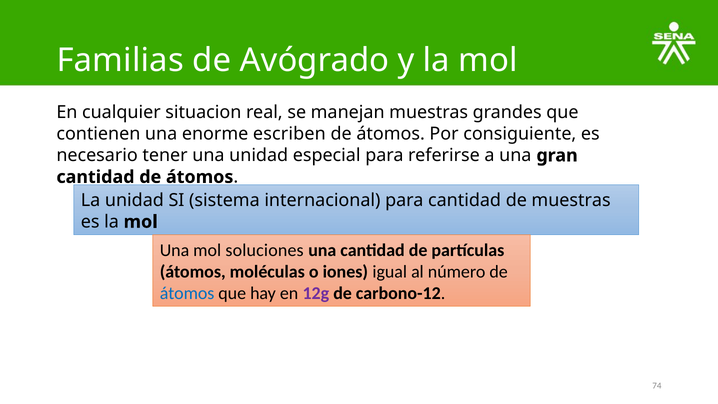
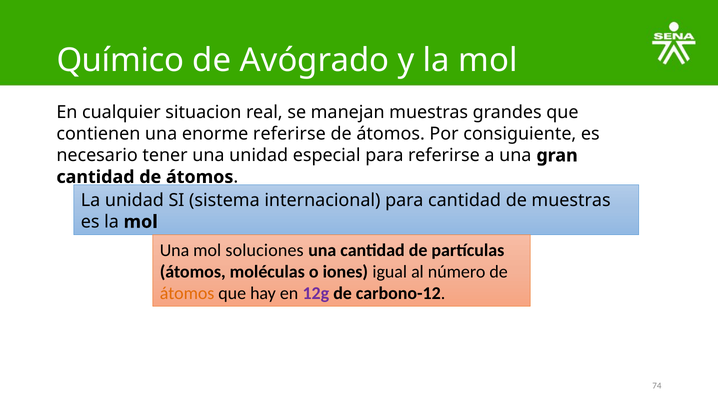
Familias: Familias -> Químico (120, 60)
enorme escriben: escriben -> referirse (289, 134)
átomos colour: blue -> orange (187, 293)
